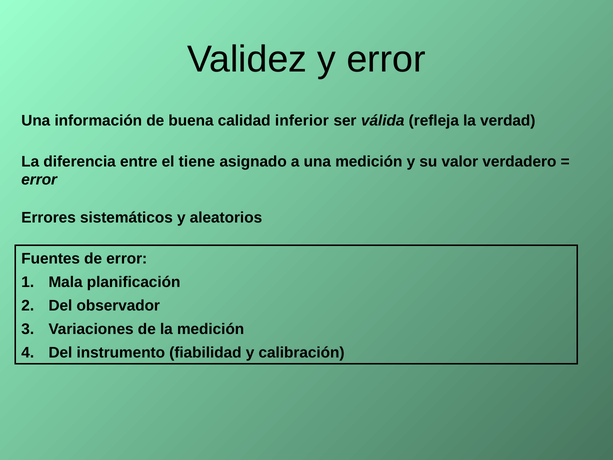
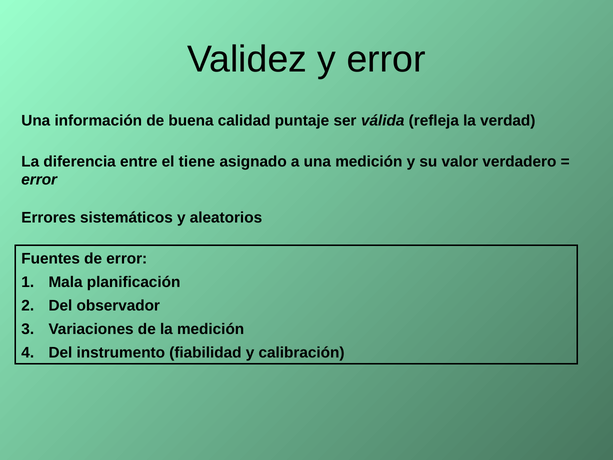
inferior: inferior -> puntaje (302, 121)
